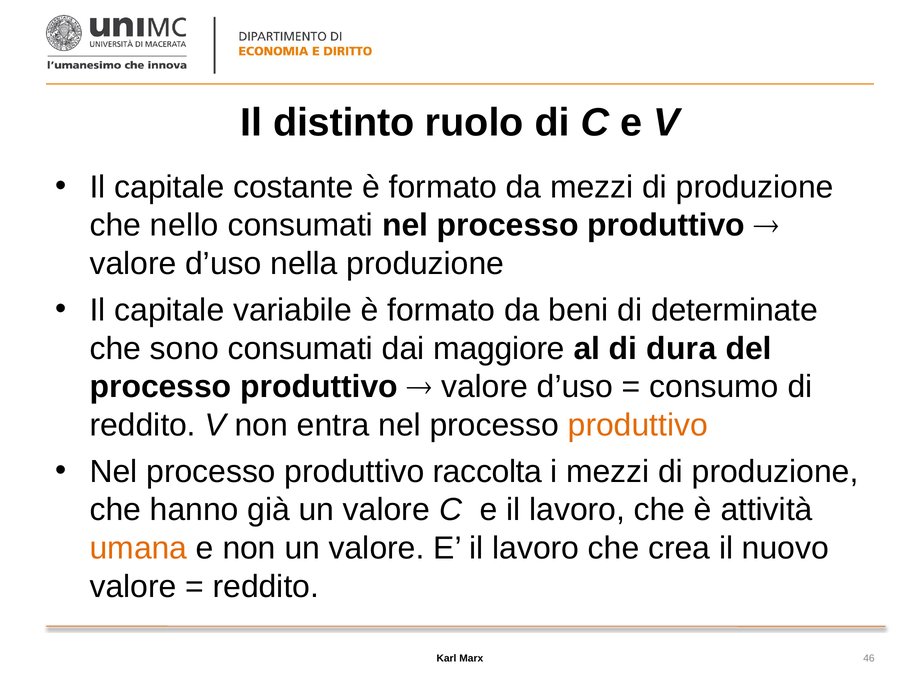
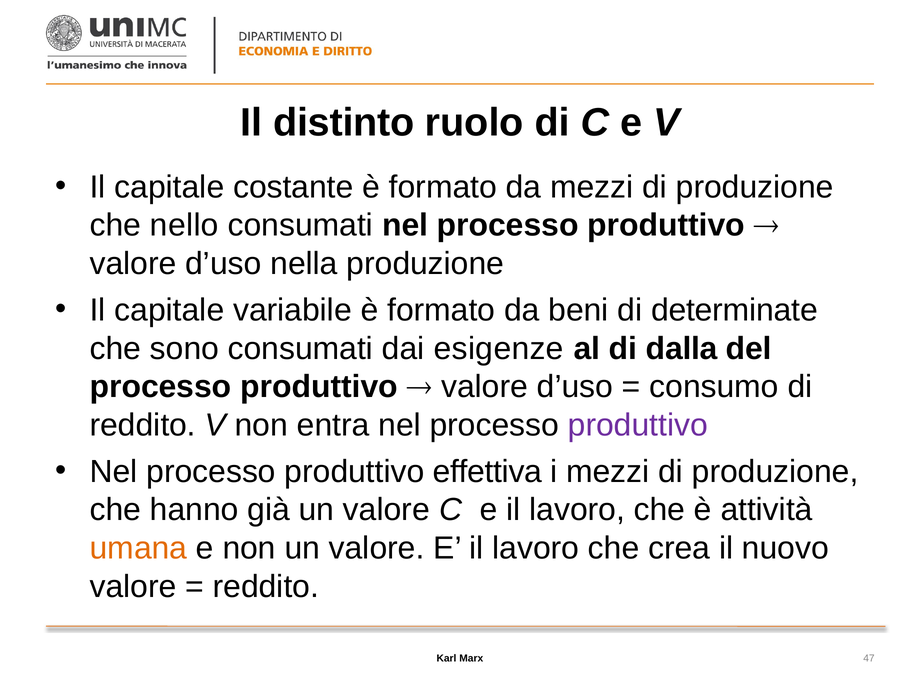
maggiore: maggiore -> esigenze (499, 348)
dura: dura -> dalla (682, 348)
produttivo colour: orange -> purple (638, 425)
raccolta: raccolta -> effettiva (487, 472)
46: 46 -> 47 (869, 659)
